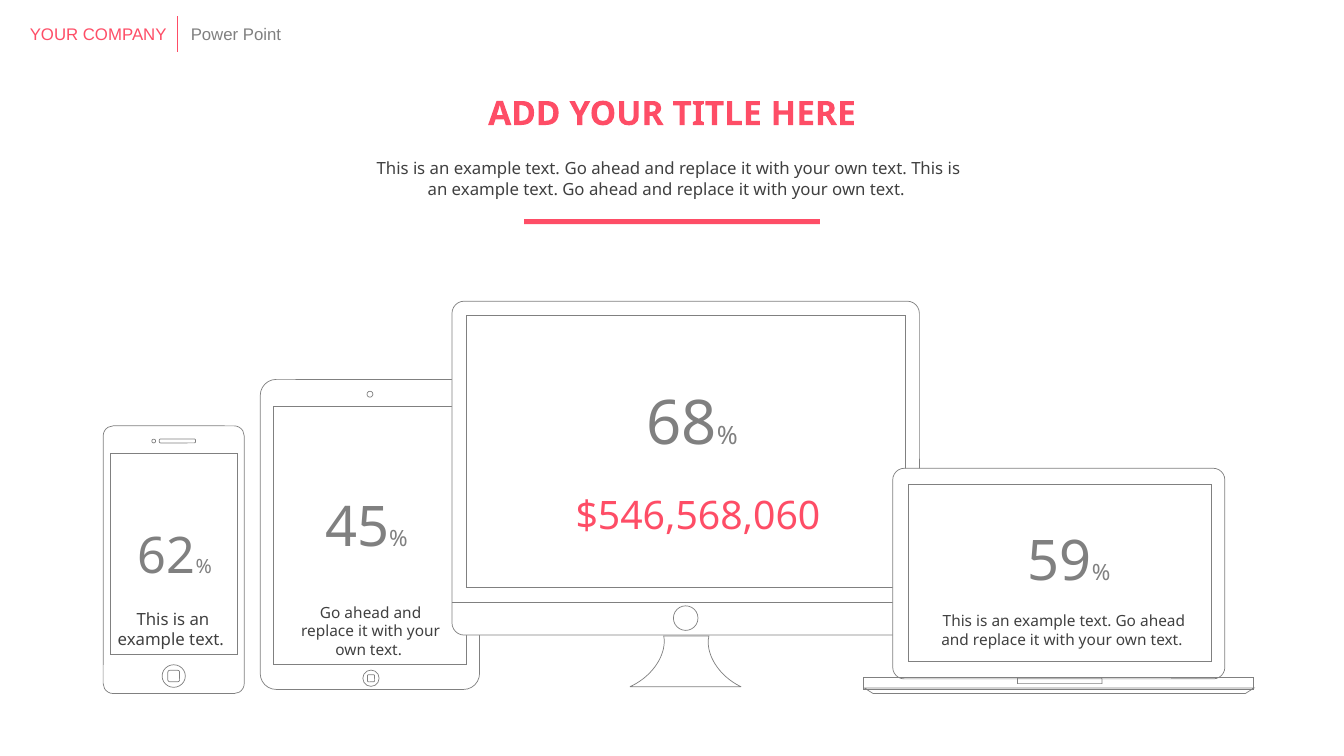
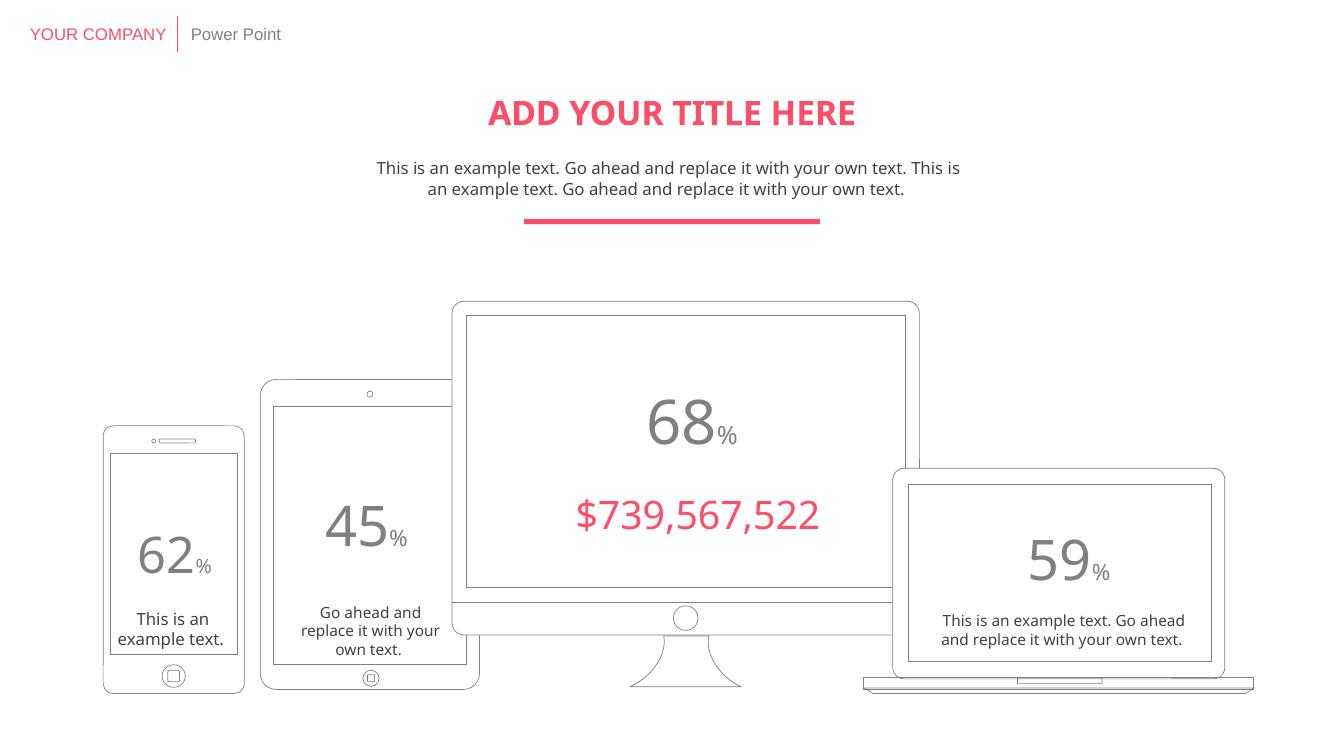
$546,568,060: $546,568,060 -> $739,567,522 (698, 517)
